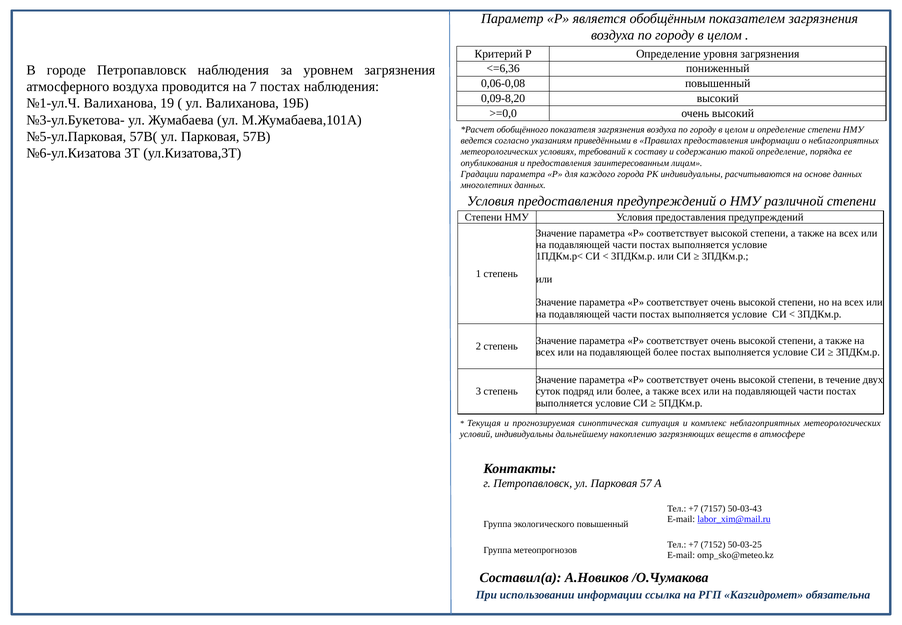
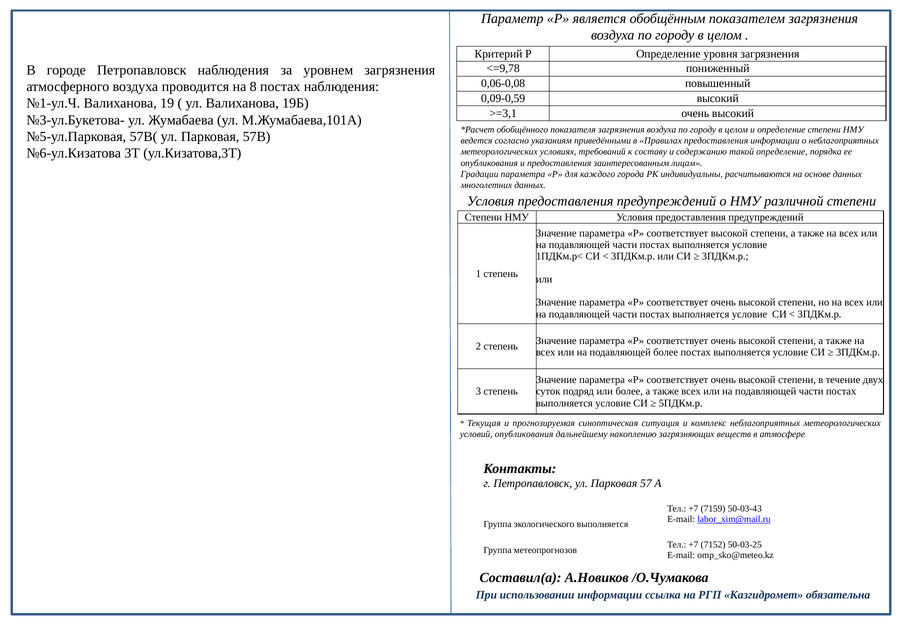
<=6,36: <=6,36 -> <=9,78 (503, 69)
7: 7 -> 8 (253, 87)
0,09-8,20: 0,09-8,20 -> 0,09-0,59 (503, 98)
>=0,0: >=0,0 -> >=3,1 (503, 113)
условий индивидуальны: индивидуальны -> опубликования (524, 434)
7157: 7157 -> 7159 (713, 508)
экологического повышенный: повышенный -> выполняется (602, 524)
